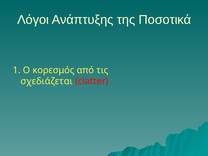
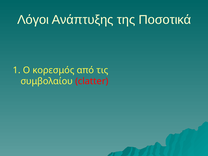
σχεδιάζεται: σχεδιάζεται -> συμβολαίου (47, 81)
